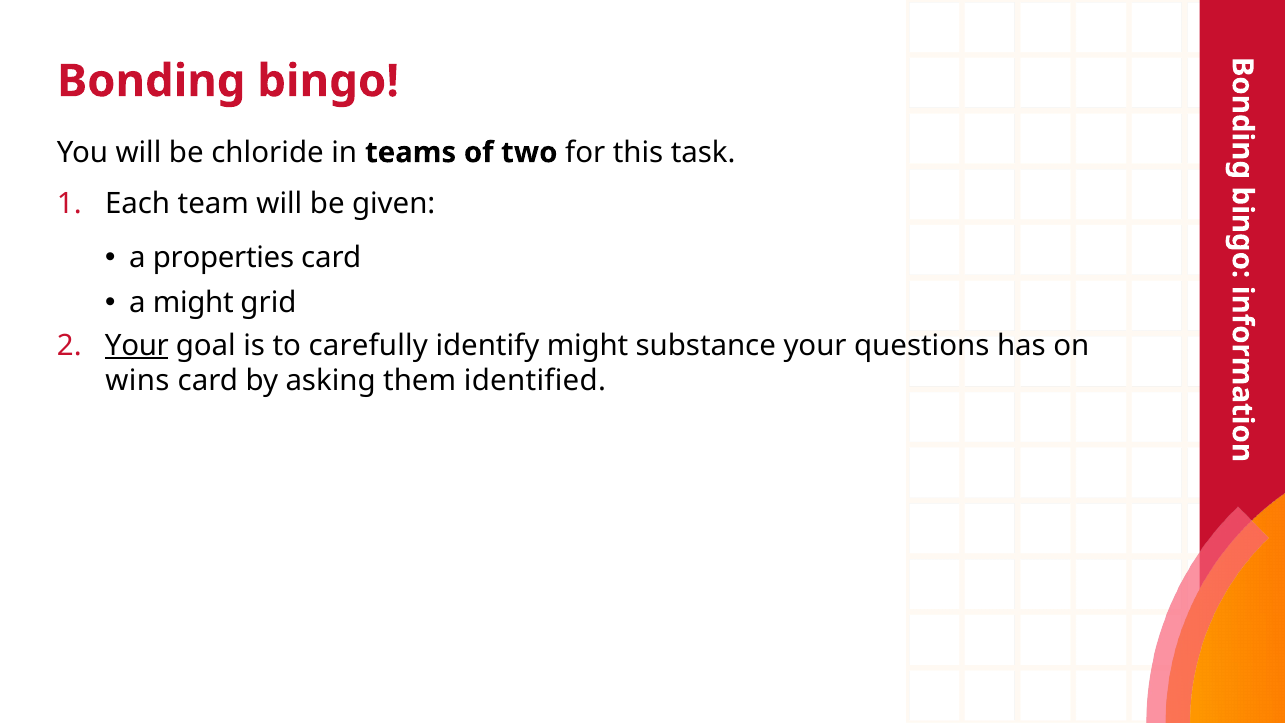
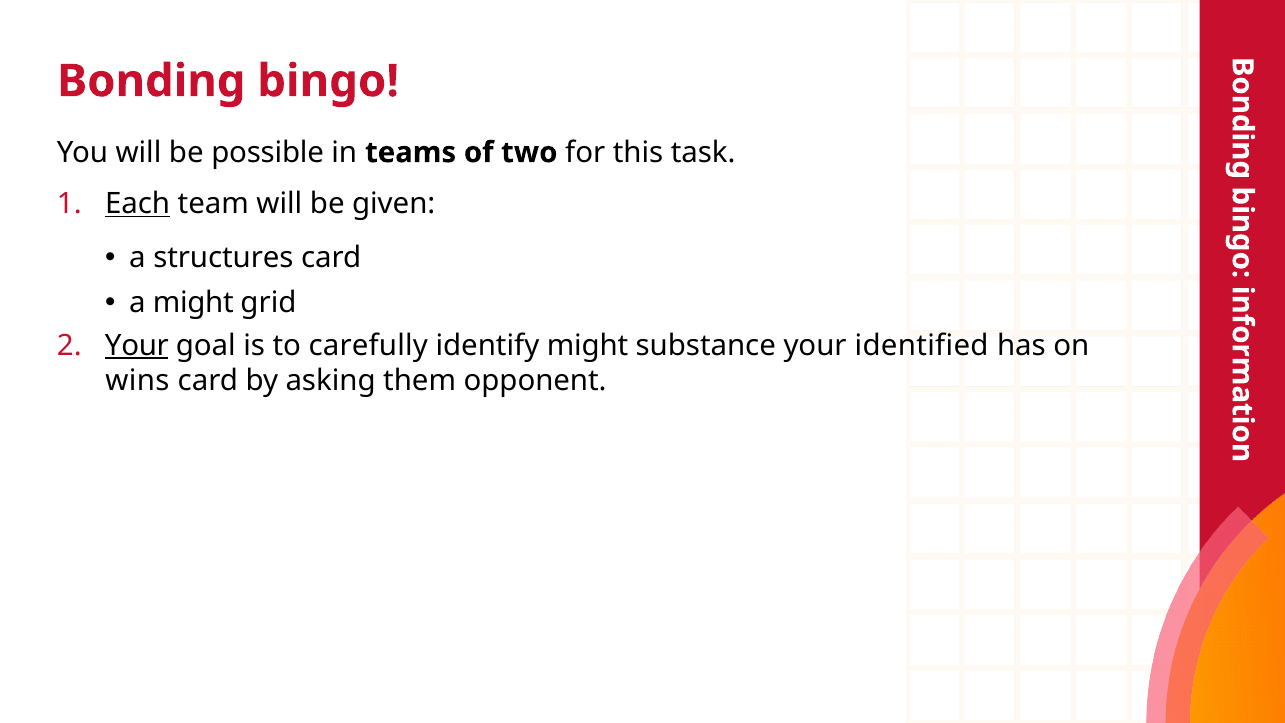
chloride: chloride -> possible (268, 152)
Each underline: none -> present (138, 204)
properties: properties -> structures (223, 258)
questions: questions -> identified (922, 345)
identified: identified -> opponent (535, 381)
